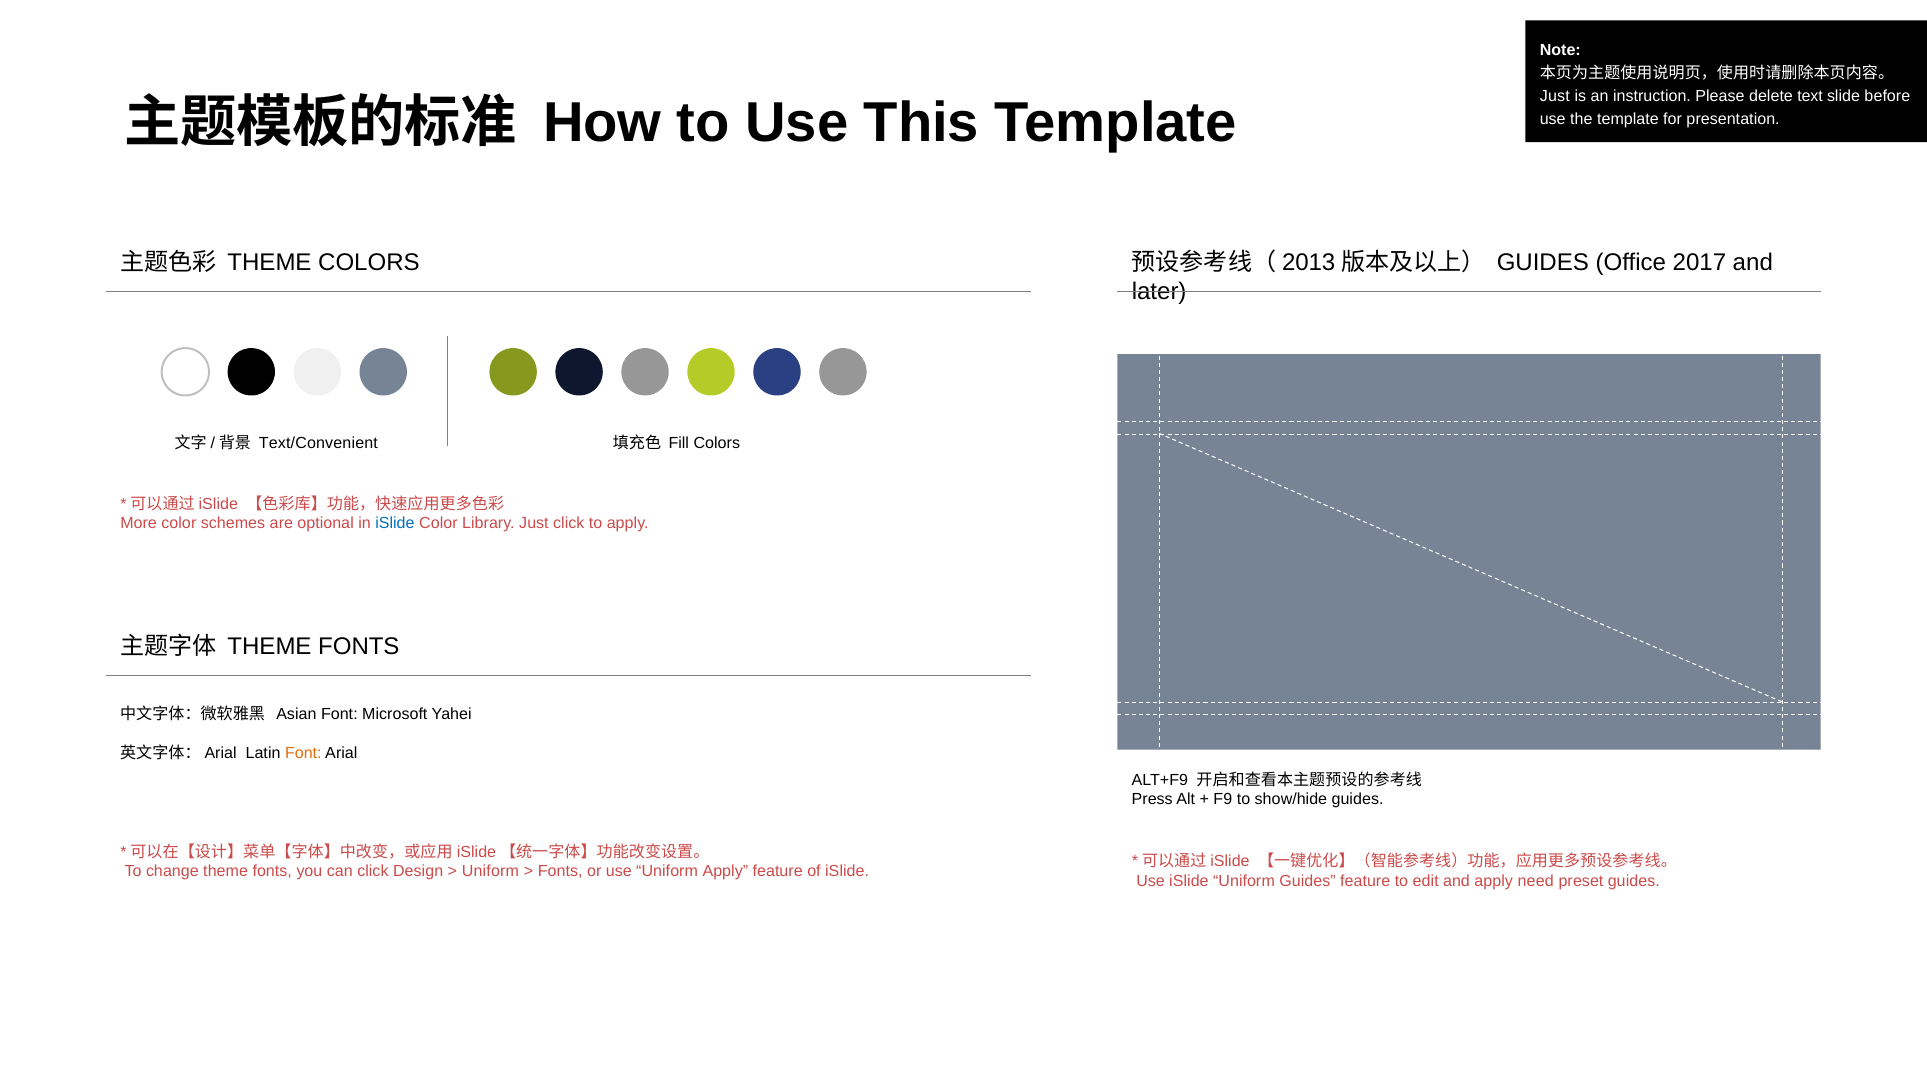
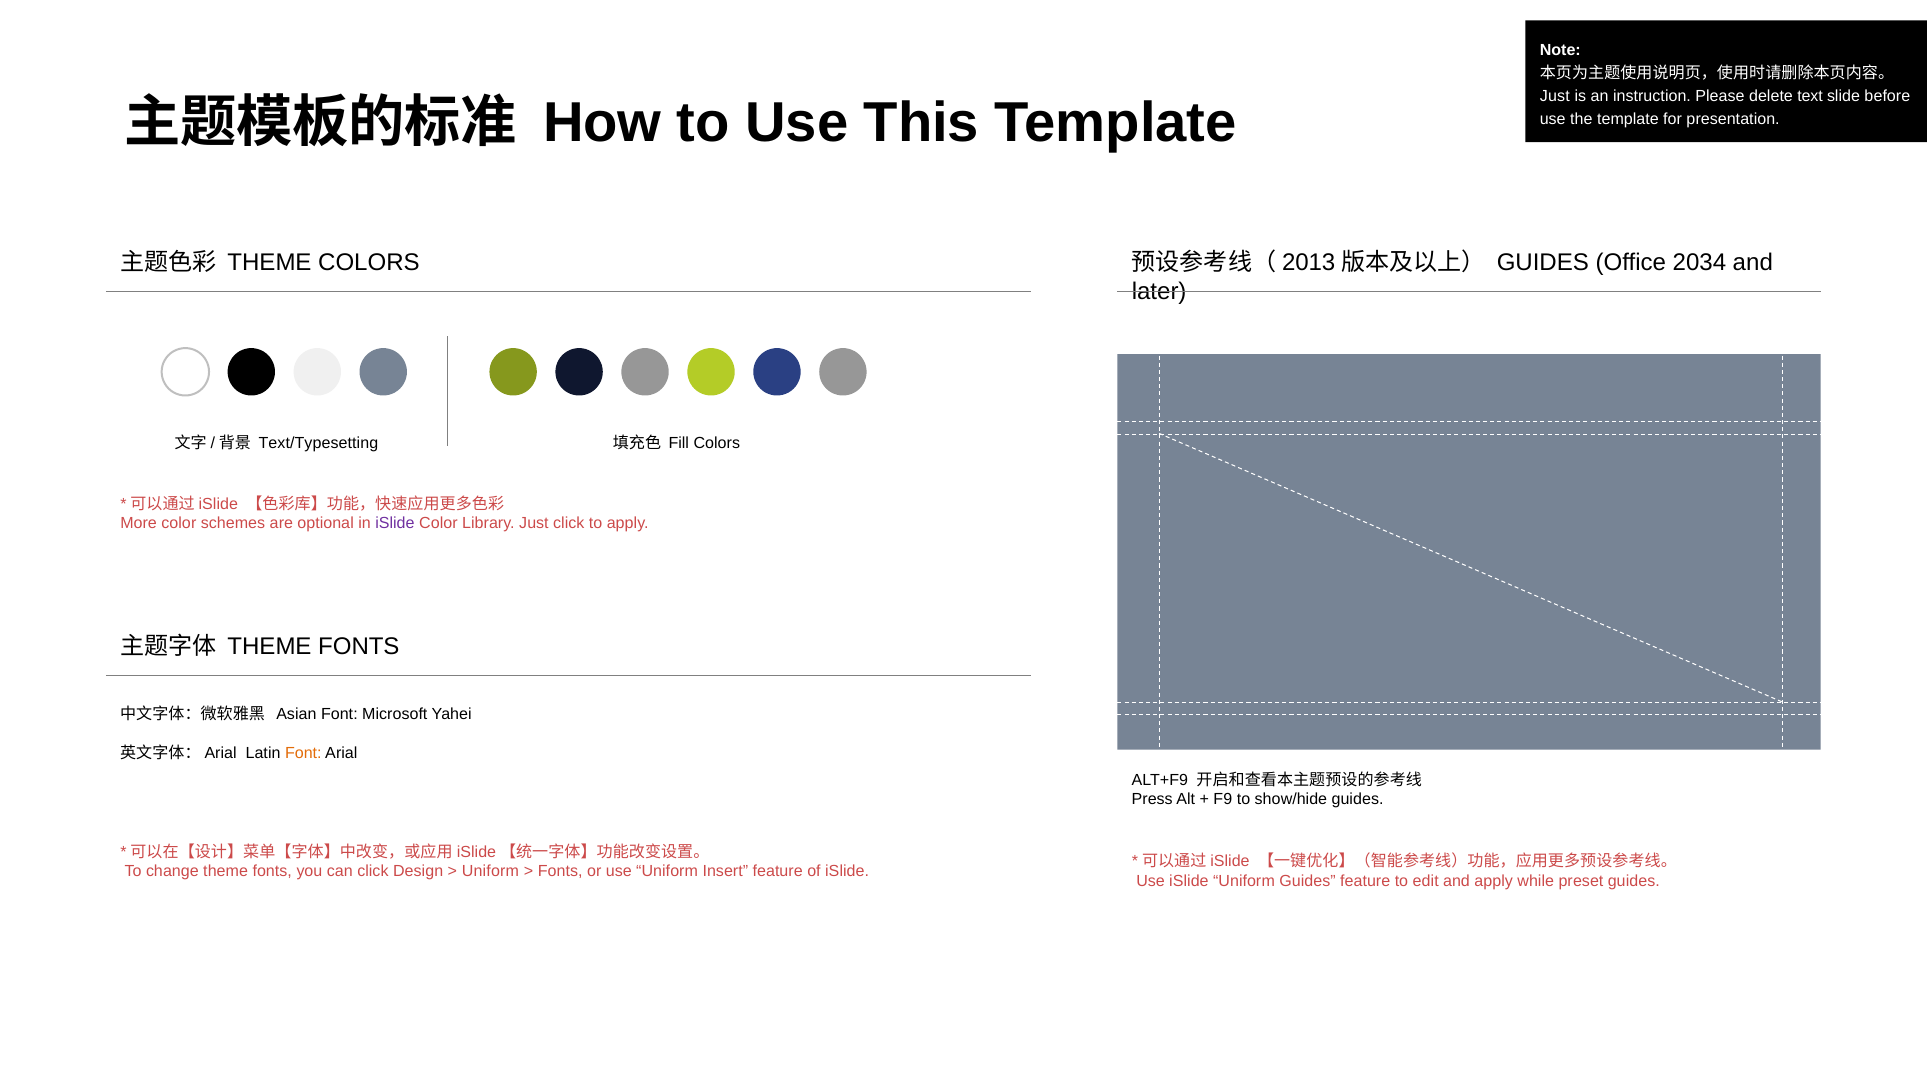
2017: 2017 -> 2034 (1699, 262)
Text/Convenient: Text/Convenient -> Text/Typesetting (318, 443)
iSlide colour: blue -> purple (395, 523)
Uniform Apply: Apply -> Insert (725, 871)
need: need -> while (1536, 881)
